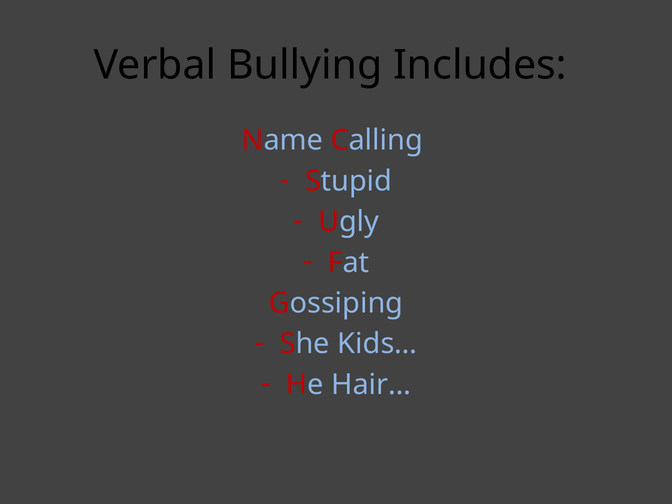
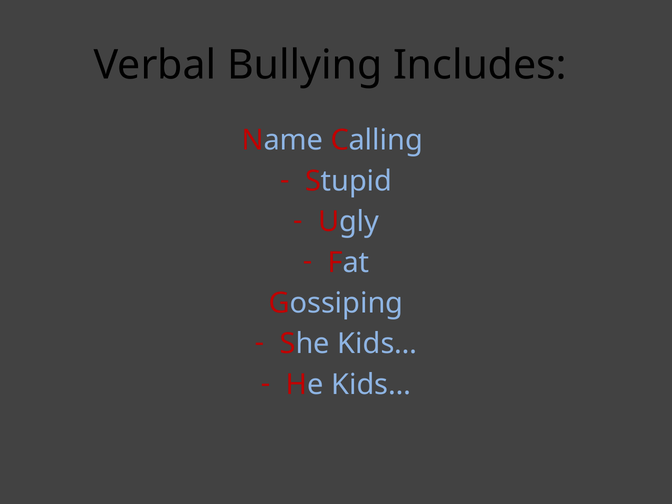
He Hair…: Hair… -> Kids… (371, 385)
